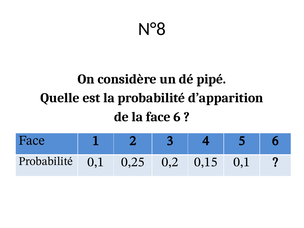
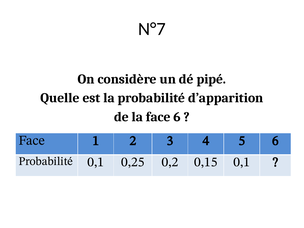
N°8: N°8 -> N°7 (152, 29)
